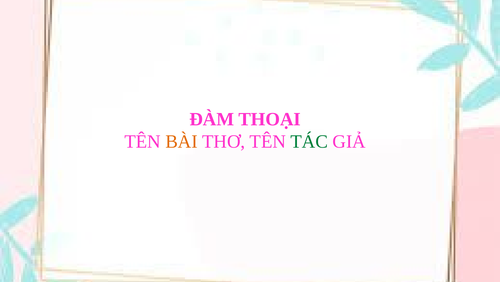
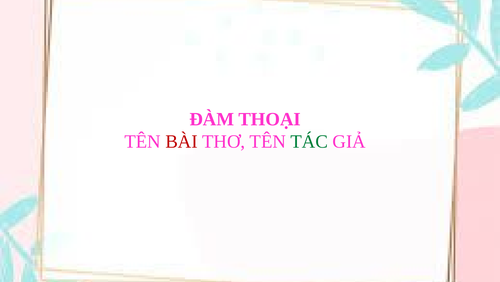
BÀI colour: orange -> red (182, 141)
